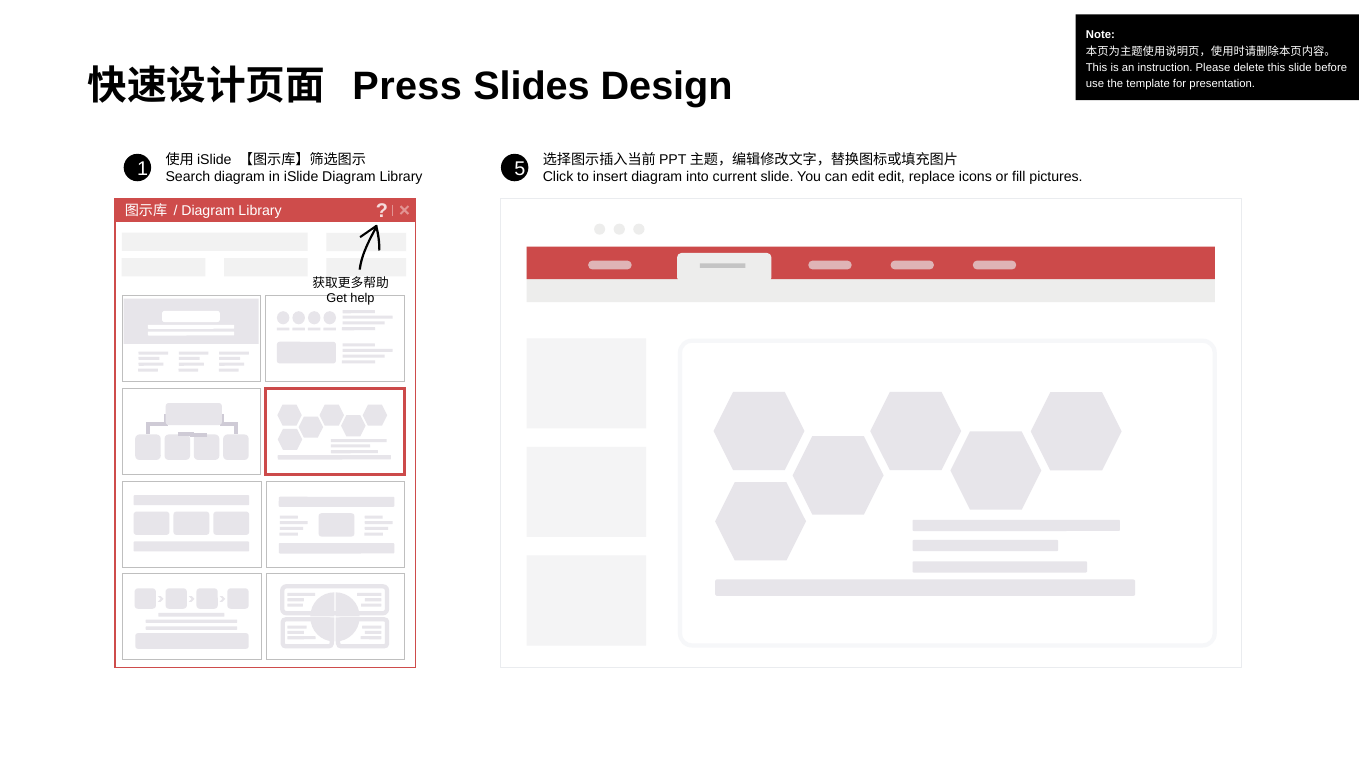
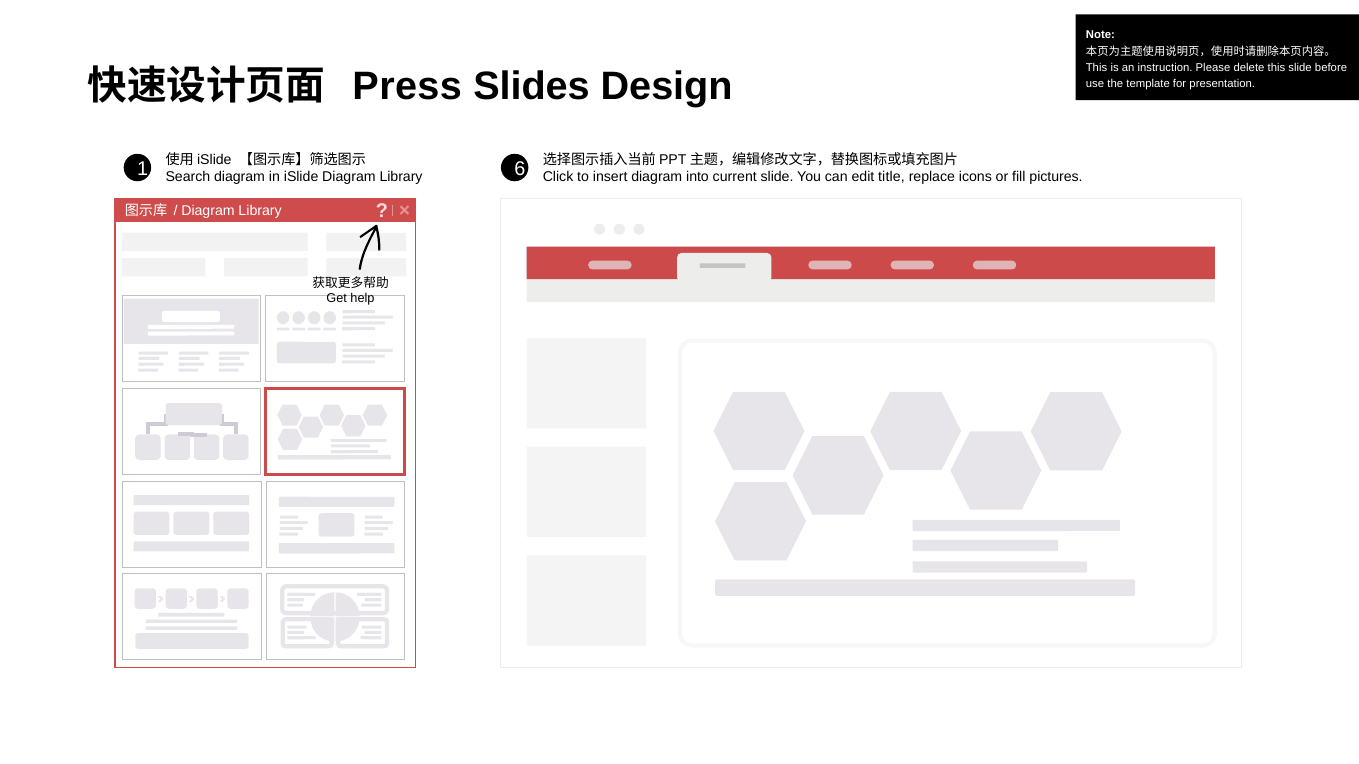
5: 5 -> 6 (520, 169)
edit edit: edit -> title (891, 177)
